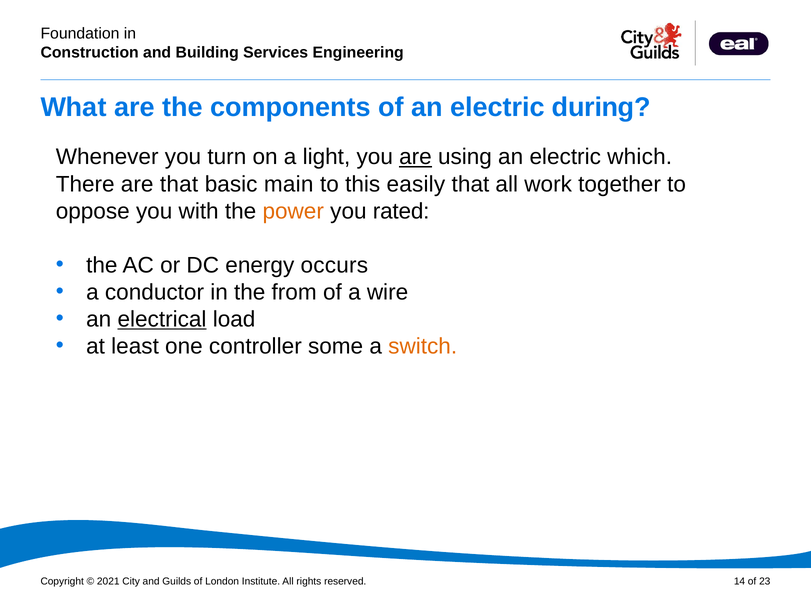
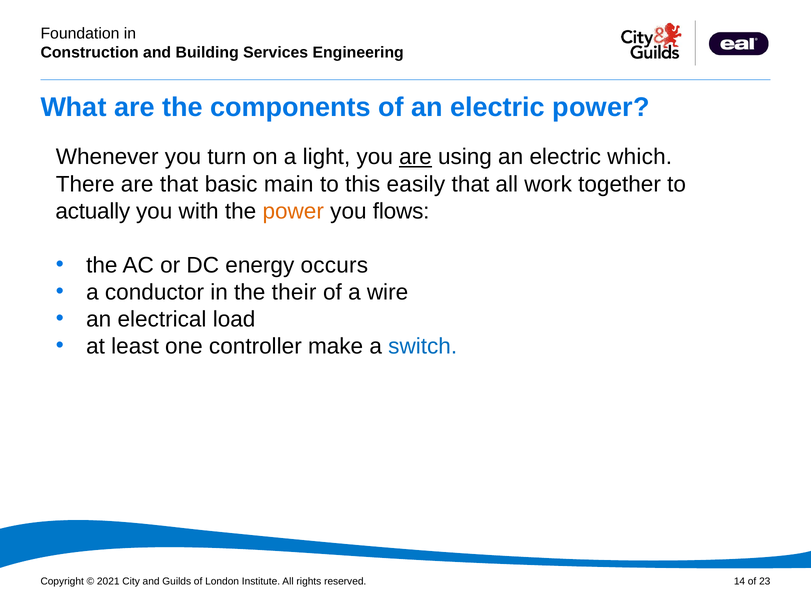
electric during: during -> power (601, 108)
oppose: oppose -> actually (93, 211)
rated: rated -> flows (401, 211)
from: from -> their (294, 292)
electrical underline: present -> none (162, 319)
some: some -> make (336, 346)
switch colour: orange -> blue (423, 346)
